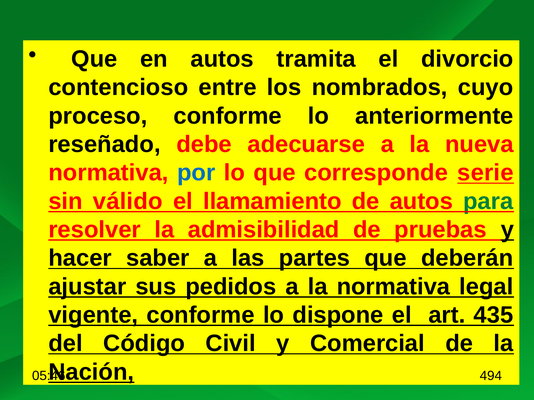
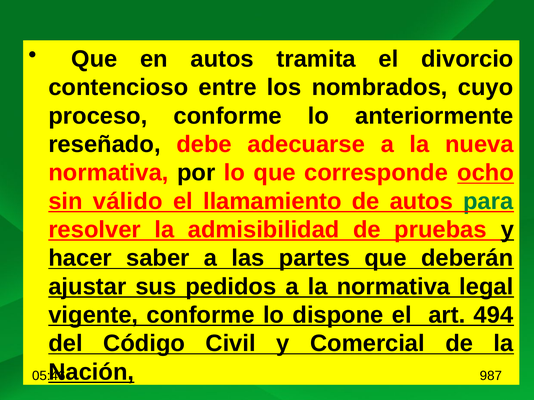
por colour: blue -> black (196, 173)
serie: serie -> ocho (486, 173)
435: 435 -> 494 (493, 315)
494: 494 -> 987 (491, 376)
